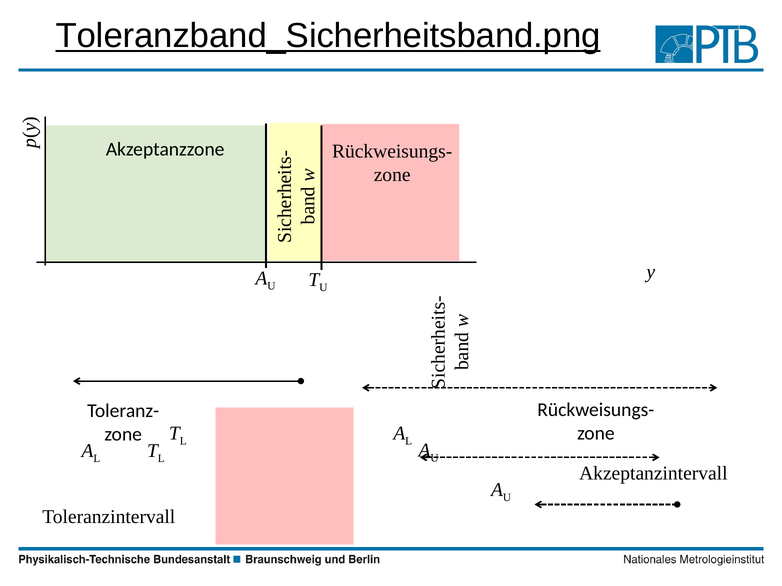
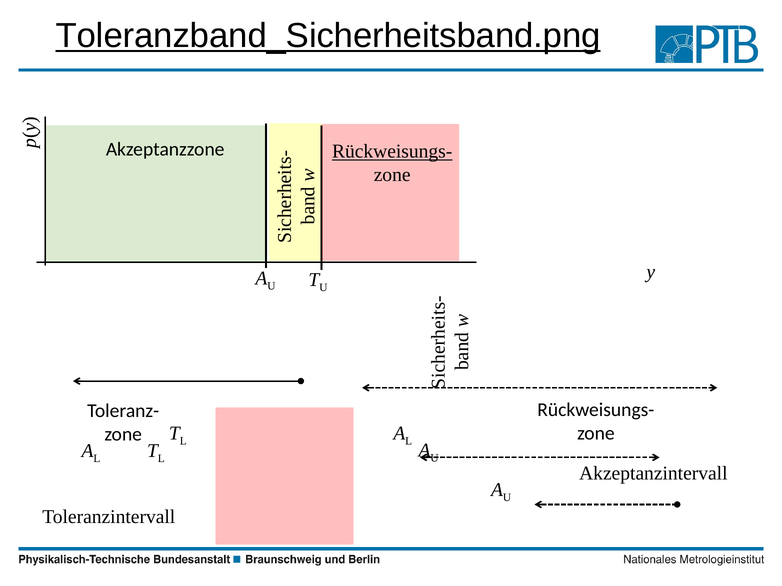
Rückweisungs- underline: none -> present (392, 152)
